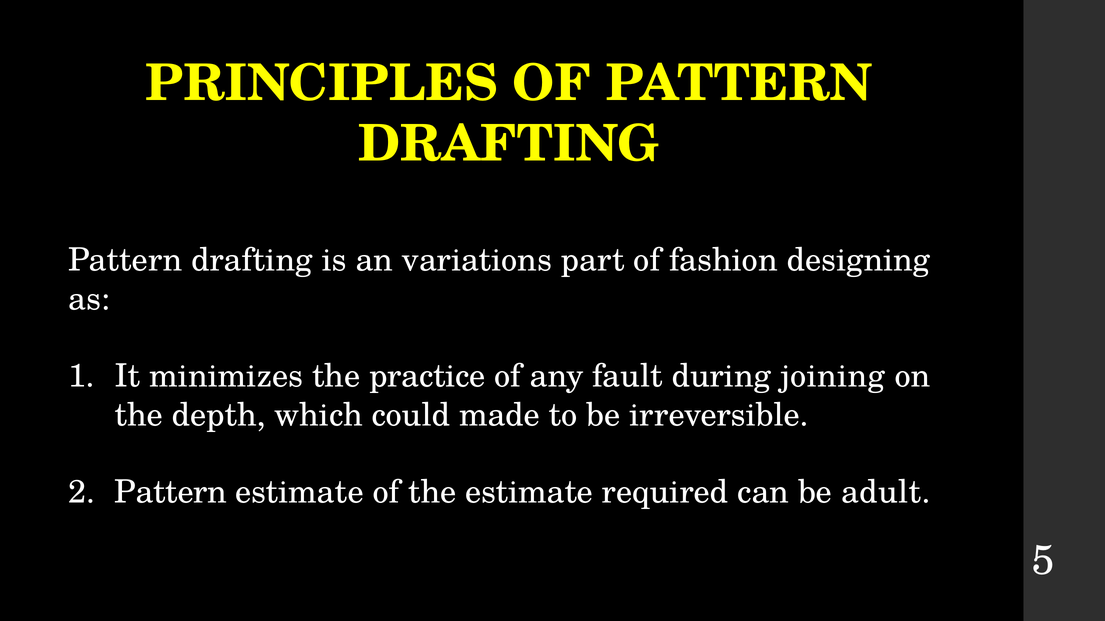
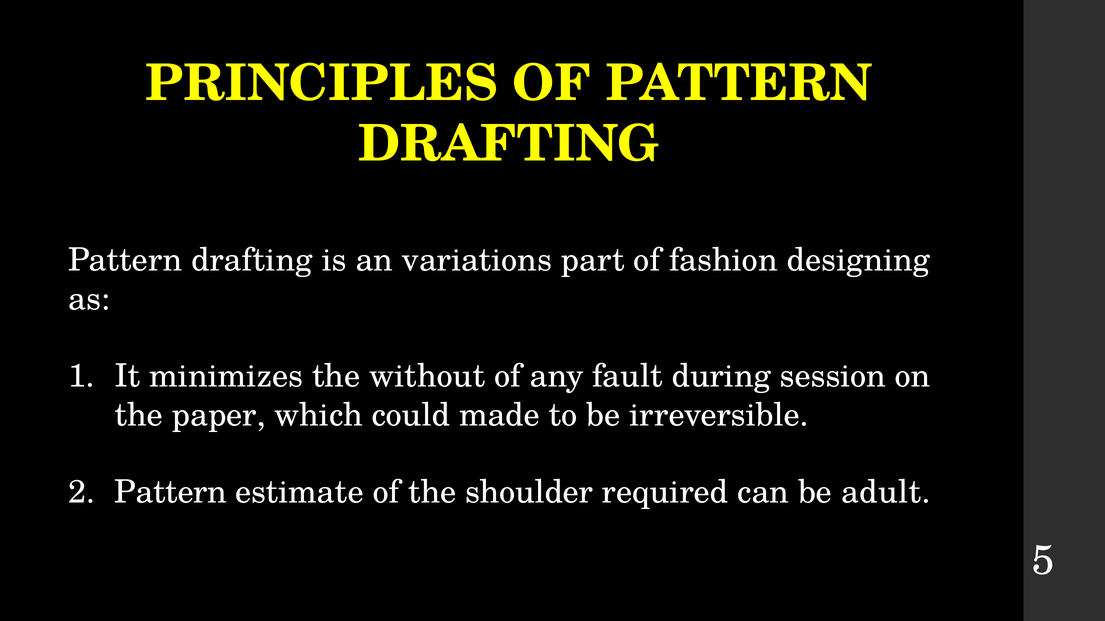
practice: practice -> without (427, 377)
joining: joining -> session (833, 377)
depth: depth -> paper (219, 415)
the estimate: estimate -> shoulder (529, 493)
